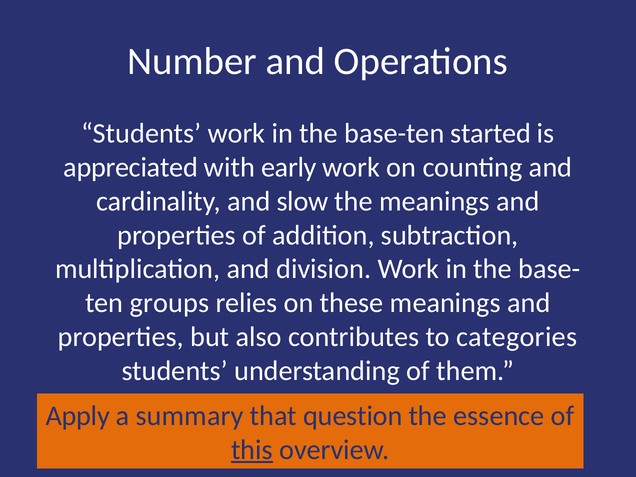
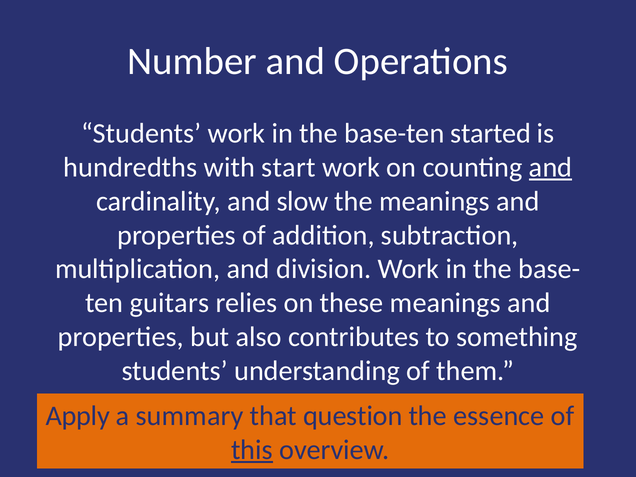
appreciated: appreciated -> hundredths (130, 167)
early: early -> start (289, 167)
and underline: none -> present (551, 167)
groups: groups -> guitars (169, 303)
categories: categories -> something (517, 337)
